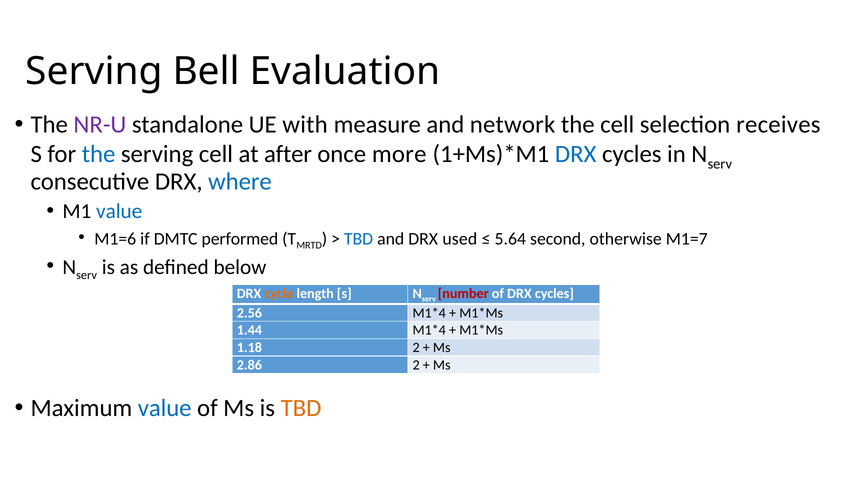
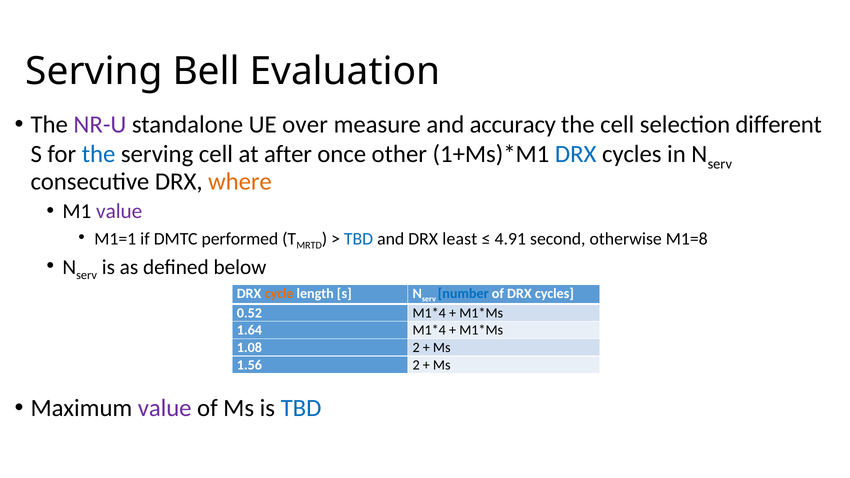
with: with -> over (305, 125)
network: network -> accuracy (513, 125)
receives: receives -> different (779, 125)
more: more -> other (399, 154)
where colour: blue -> orange (240, 182)
value colour: blue -> purple (119, 211)
M1=6: M1=6 -> M1=1 (115, 239)
used: used -> least (460, 239)
5.64: 5.64 -> 4.91 (510, 239)
M1=7: M1=7 -> M1=8 (687, 239)
number colour: red -> blue (463, 294)
2.56: 2.56 -> 0.52 (249, 313)
1.44: 1.44 -> 1.64 (249, 330)
1.18: 1.18 -> 1.08 (249, 348)
2.86: 2.86 -> 1.56 (249, 365)
value colour: blue -> purple (165, 408)
TBD colour: orange -> blue (301, 408)
